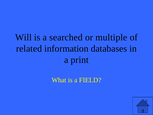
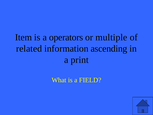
Will: Will -> Item (24, 37)
searched: searched -> operators (66, 37)
databases: databases -> ascending (109, 48)
